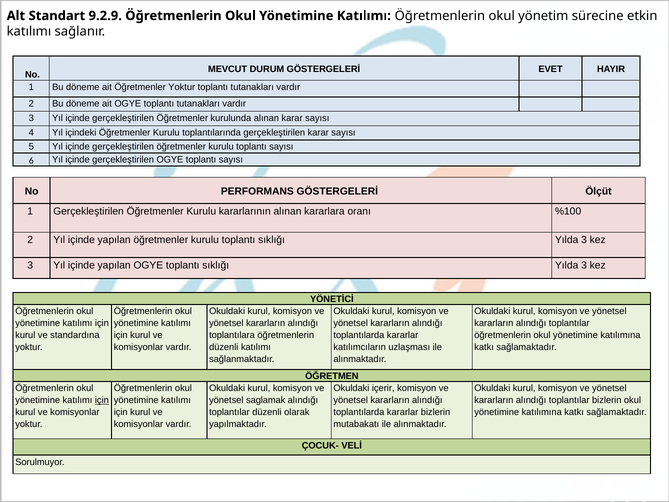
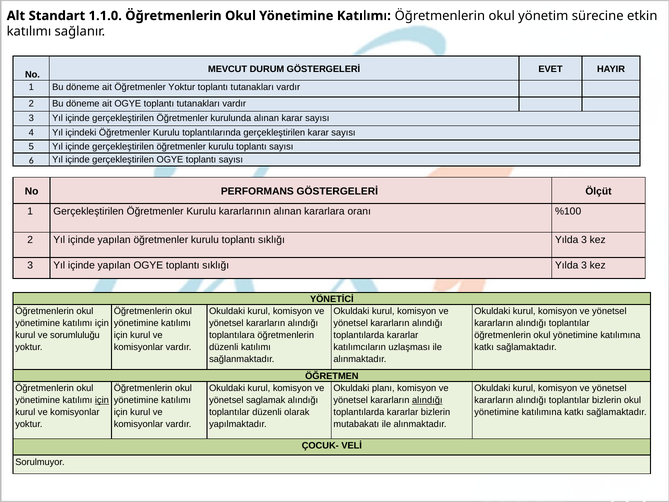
9.2.9: 9.2.9 -> 1.1.0 (105, 16)
standardına: standardına -> sorumluluğu (75, 335)
içerir: içerir -> planı (383, 388)
alındığı underline: none -> present (427, 400)
